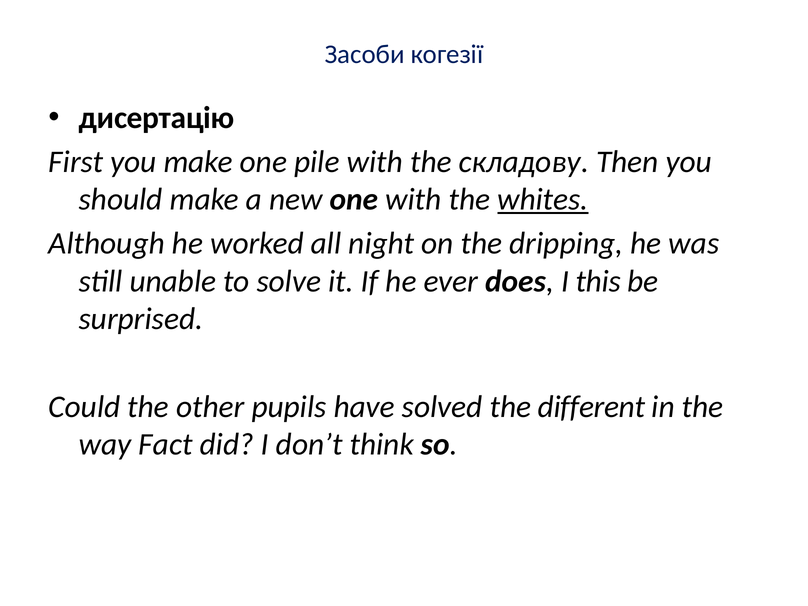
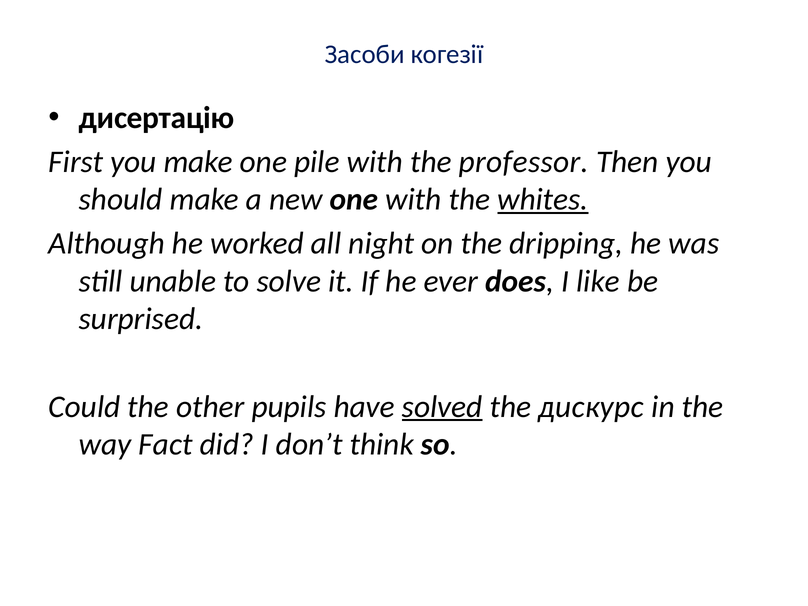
складову: складову -> professor (524, 162)
this: this -> like (598, 281)
solved underline: none -> present (442, 407)
different: different -> дискурс (591, 407)
